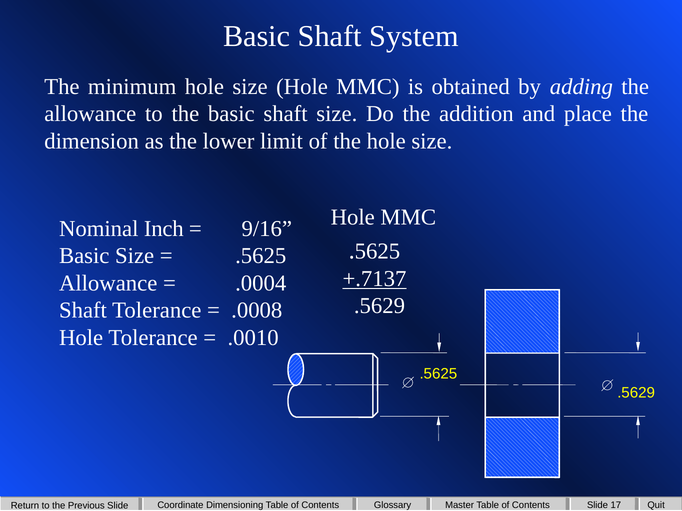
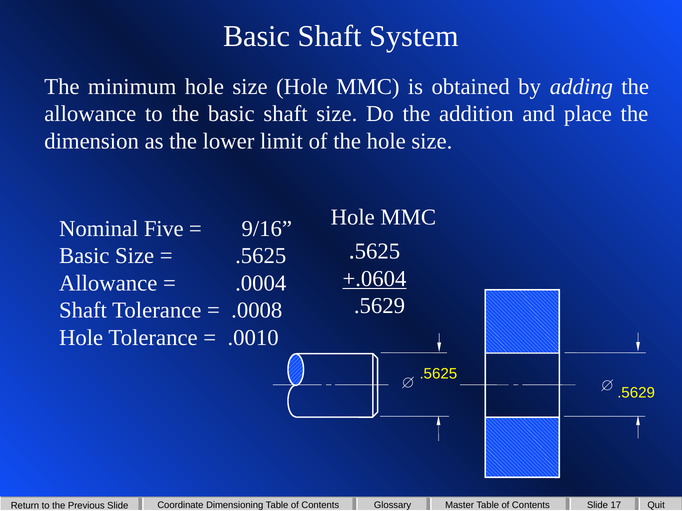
Inch: Inch -> Five (164, 229)
+.7137: +.7137 -> +.0604 (374, 279)
